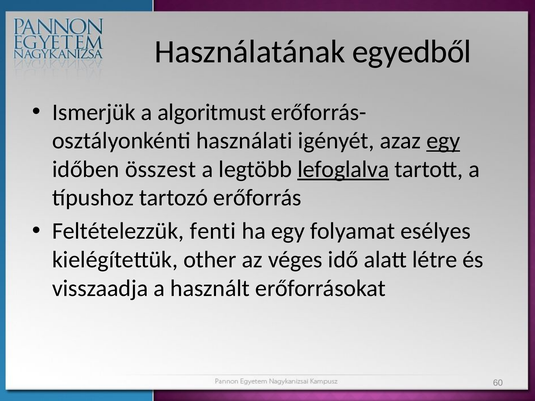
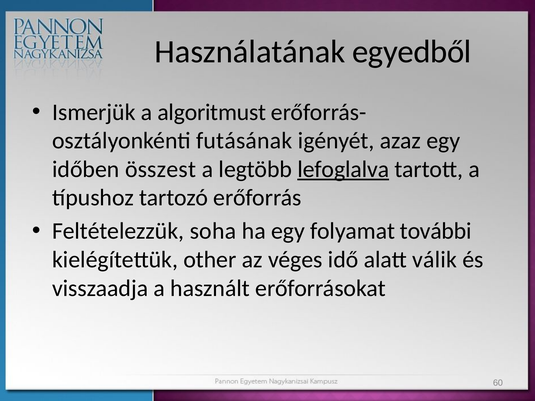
használati: használati -> futásának (244, 141)
egy underline: present -> none (443, 141)
fenti: fenti -> soha (213, 231)
esélyes: esélyes -> további (436, 231)
létre: létre -> válik (435, 260)
